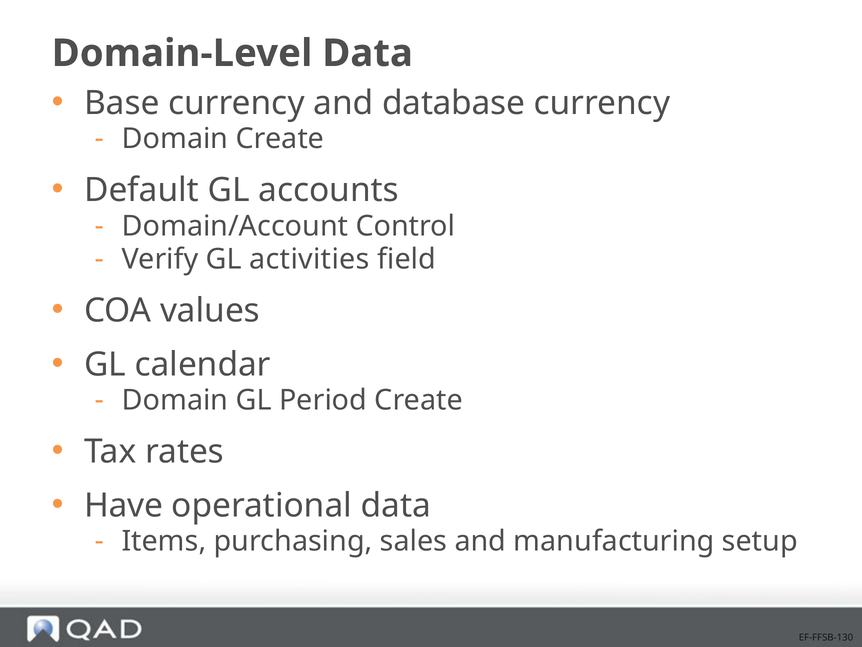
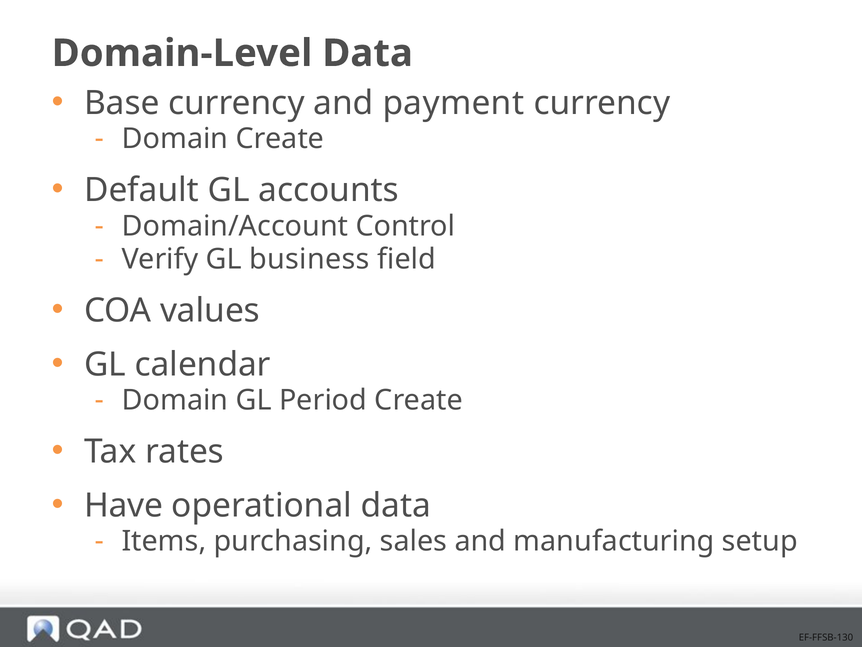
database: database -> payment (453, 103)
activities: activities -> business (309, 259)
